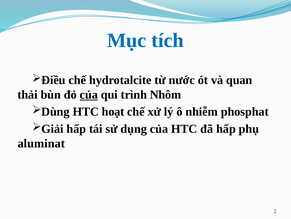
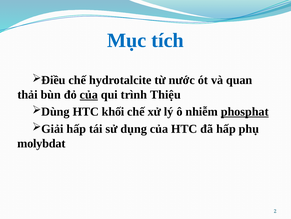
Nhôm: Nhôm -> Thiệu (165, 94)
hoạt: hoạt -> khối (113, 111)
phosphat underline: none -> present (245, 111)
aluminat: aluminat -> molybdat (41, 143)
